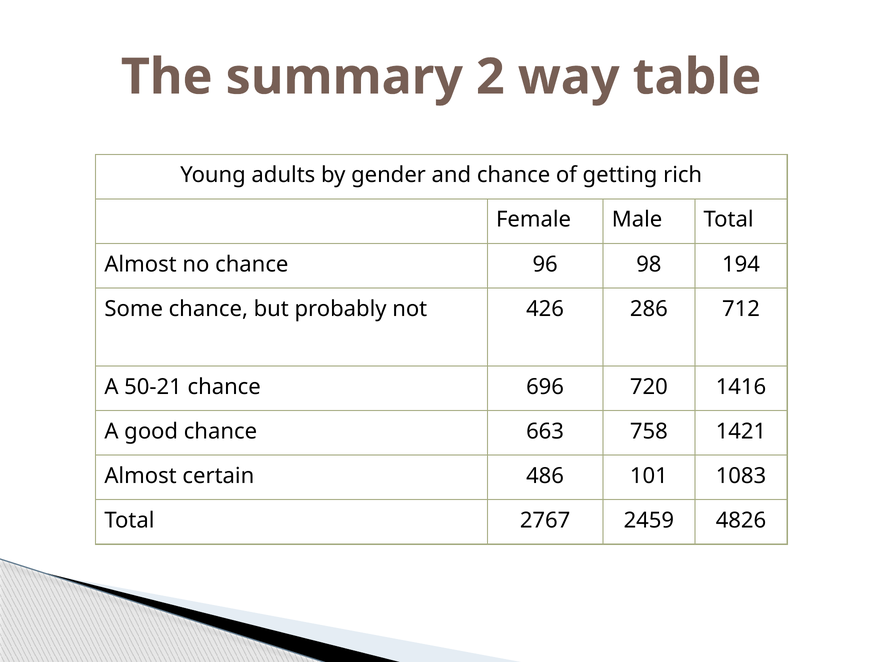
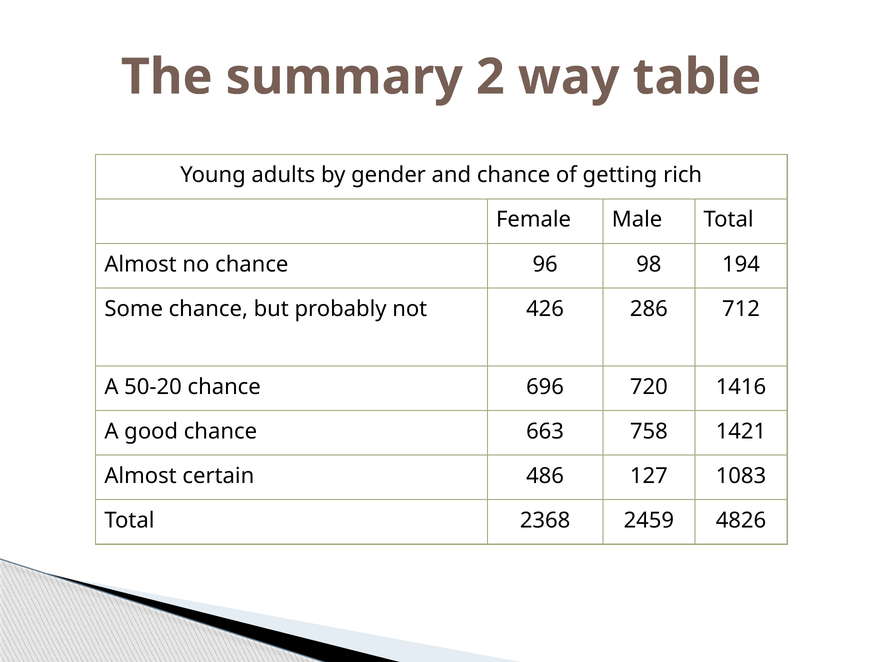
50-21: 50-21 -> 50-20 (153, 387)
101: 101 -> 127 (649, 476)
2767: 2767 -> 2368 (545, 521)
